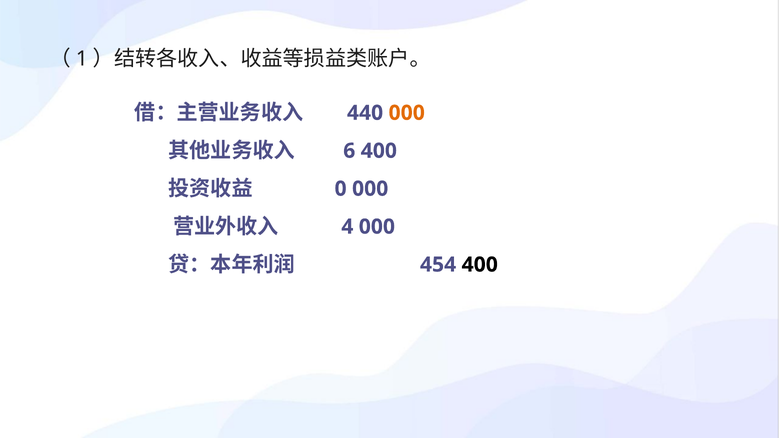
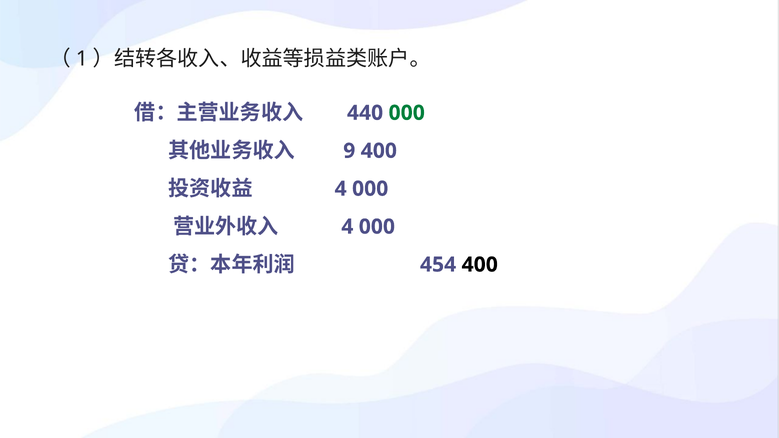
000 colour: orange -> green (407, 113)
6: 6 -> 9 (349, 151)
0: 0 -> 4 (341, 189)
